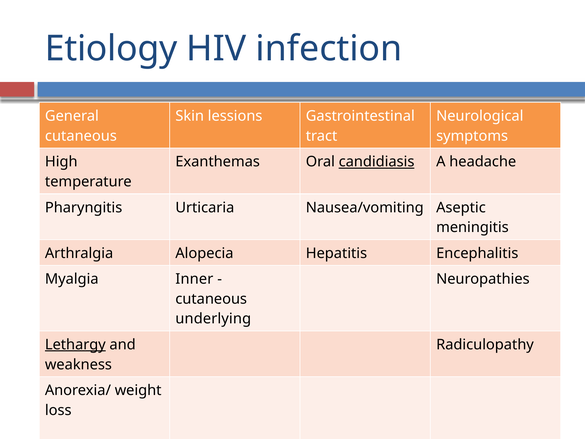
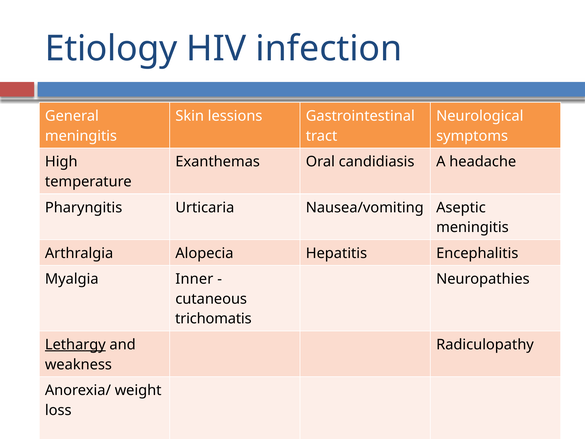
cutaneous: cutaneous -> meningitis (81, 136)
candidiasis underline: present -> none (377, 162)
underlying: underlying -> trichomatis (213, 319)
